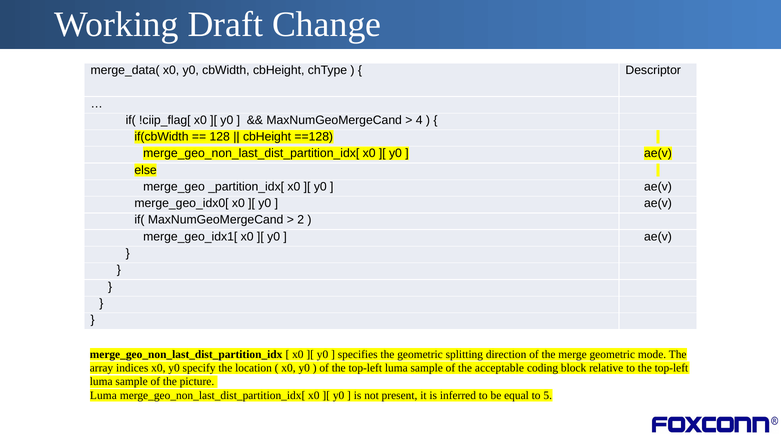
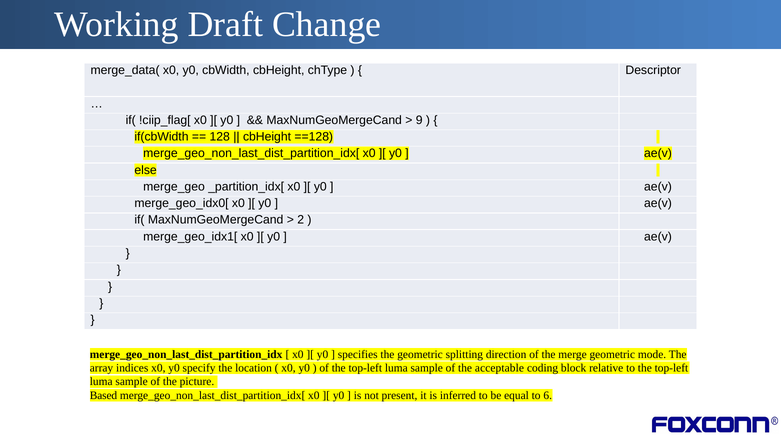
4: 4 -> 9 (419, 120)
Luma: Luma -> Based (103, 396)
5: 5 -> 6 (548, 396)
